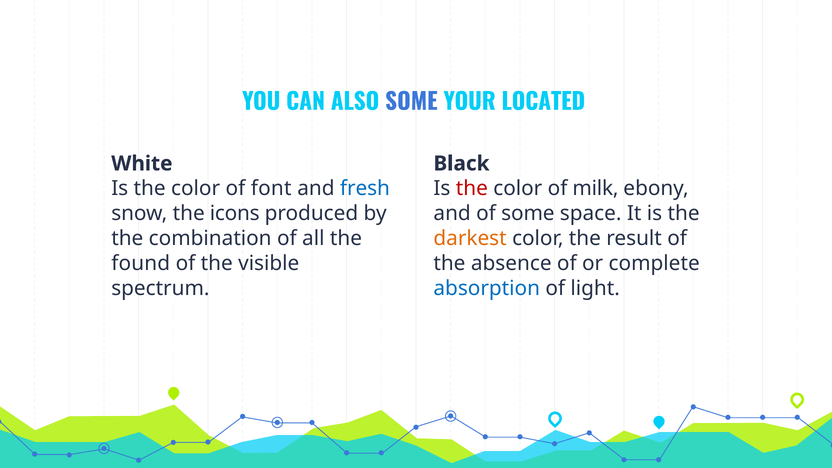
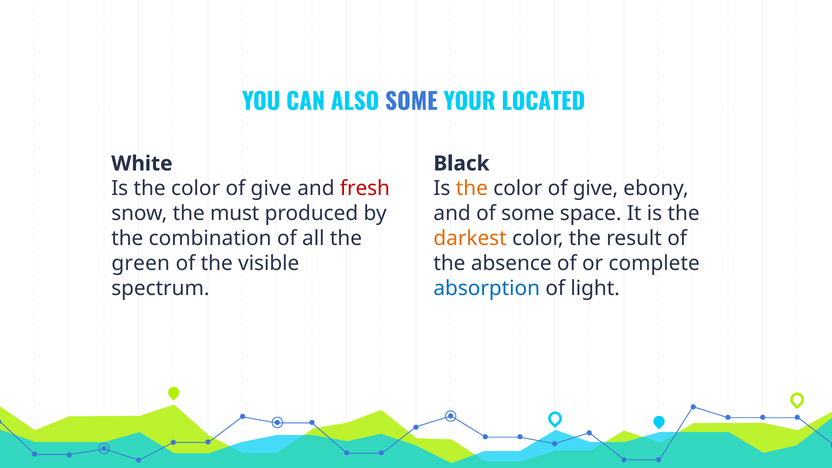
font: font -> give (271, 189)
fresh colour: blue -> red (365, 189)
the colour: red -> orange (472, 189)
milk: milk -> give (595, 189)
icons: icons -> must (235, 213)
found: found -> green (141, 263)
